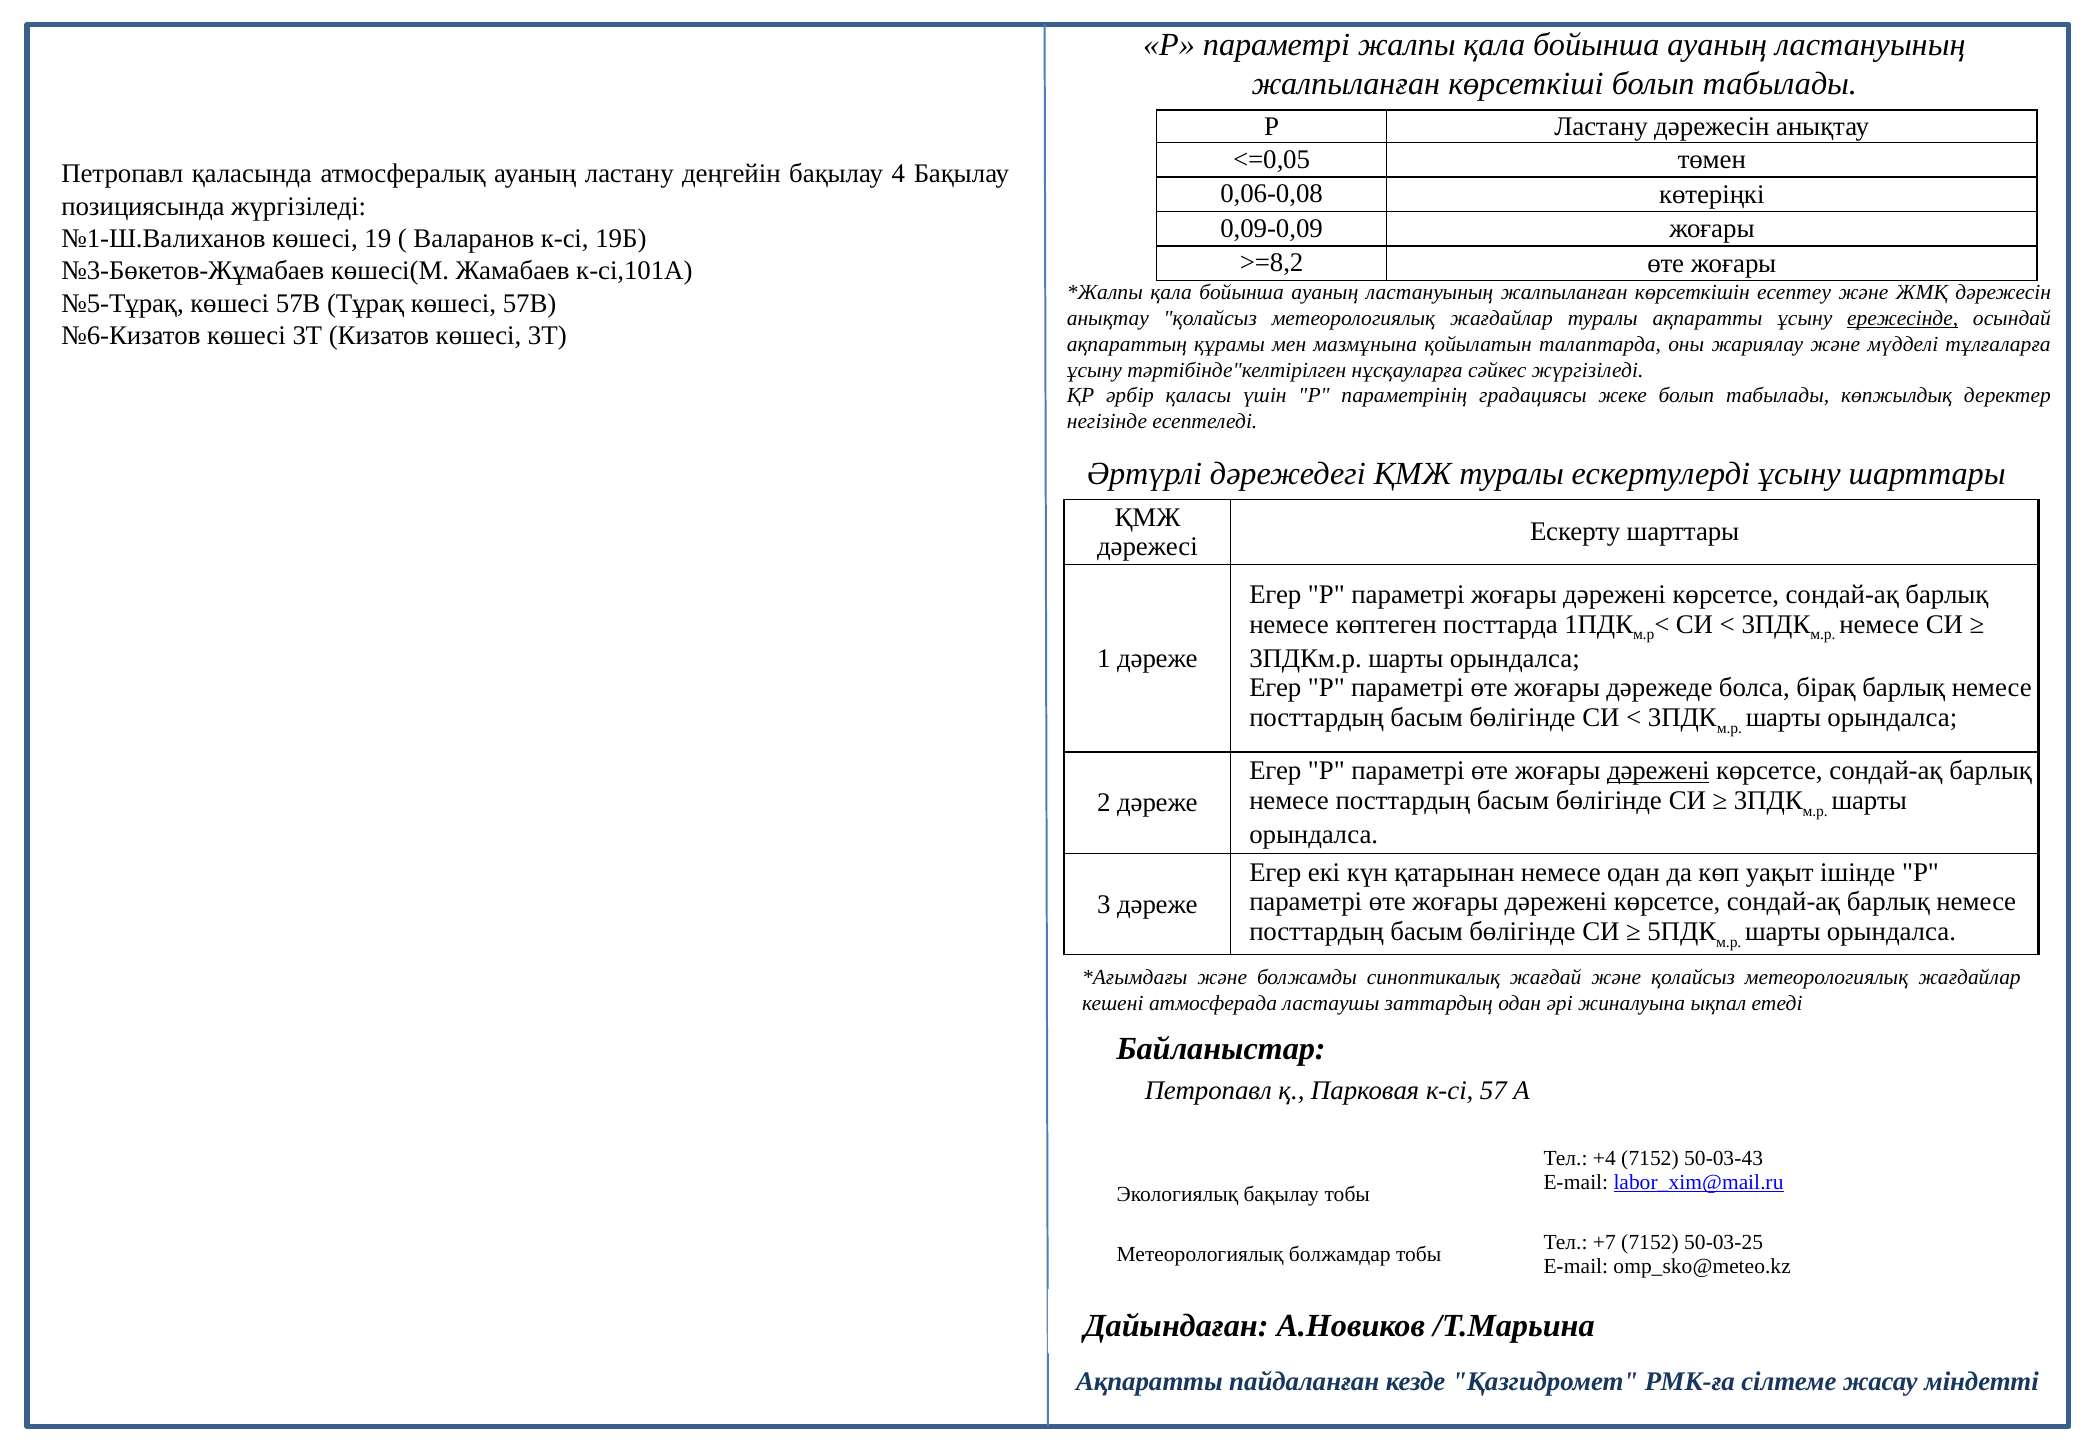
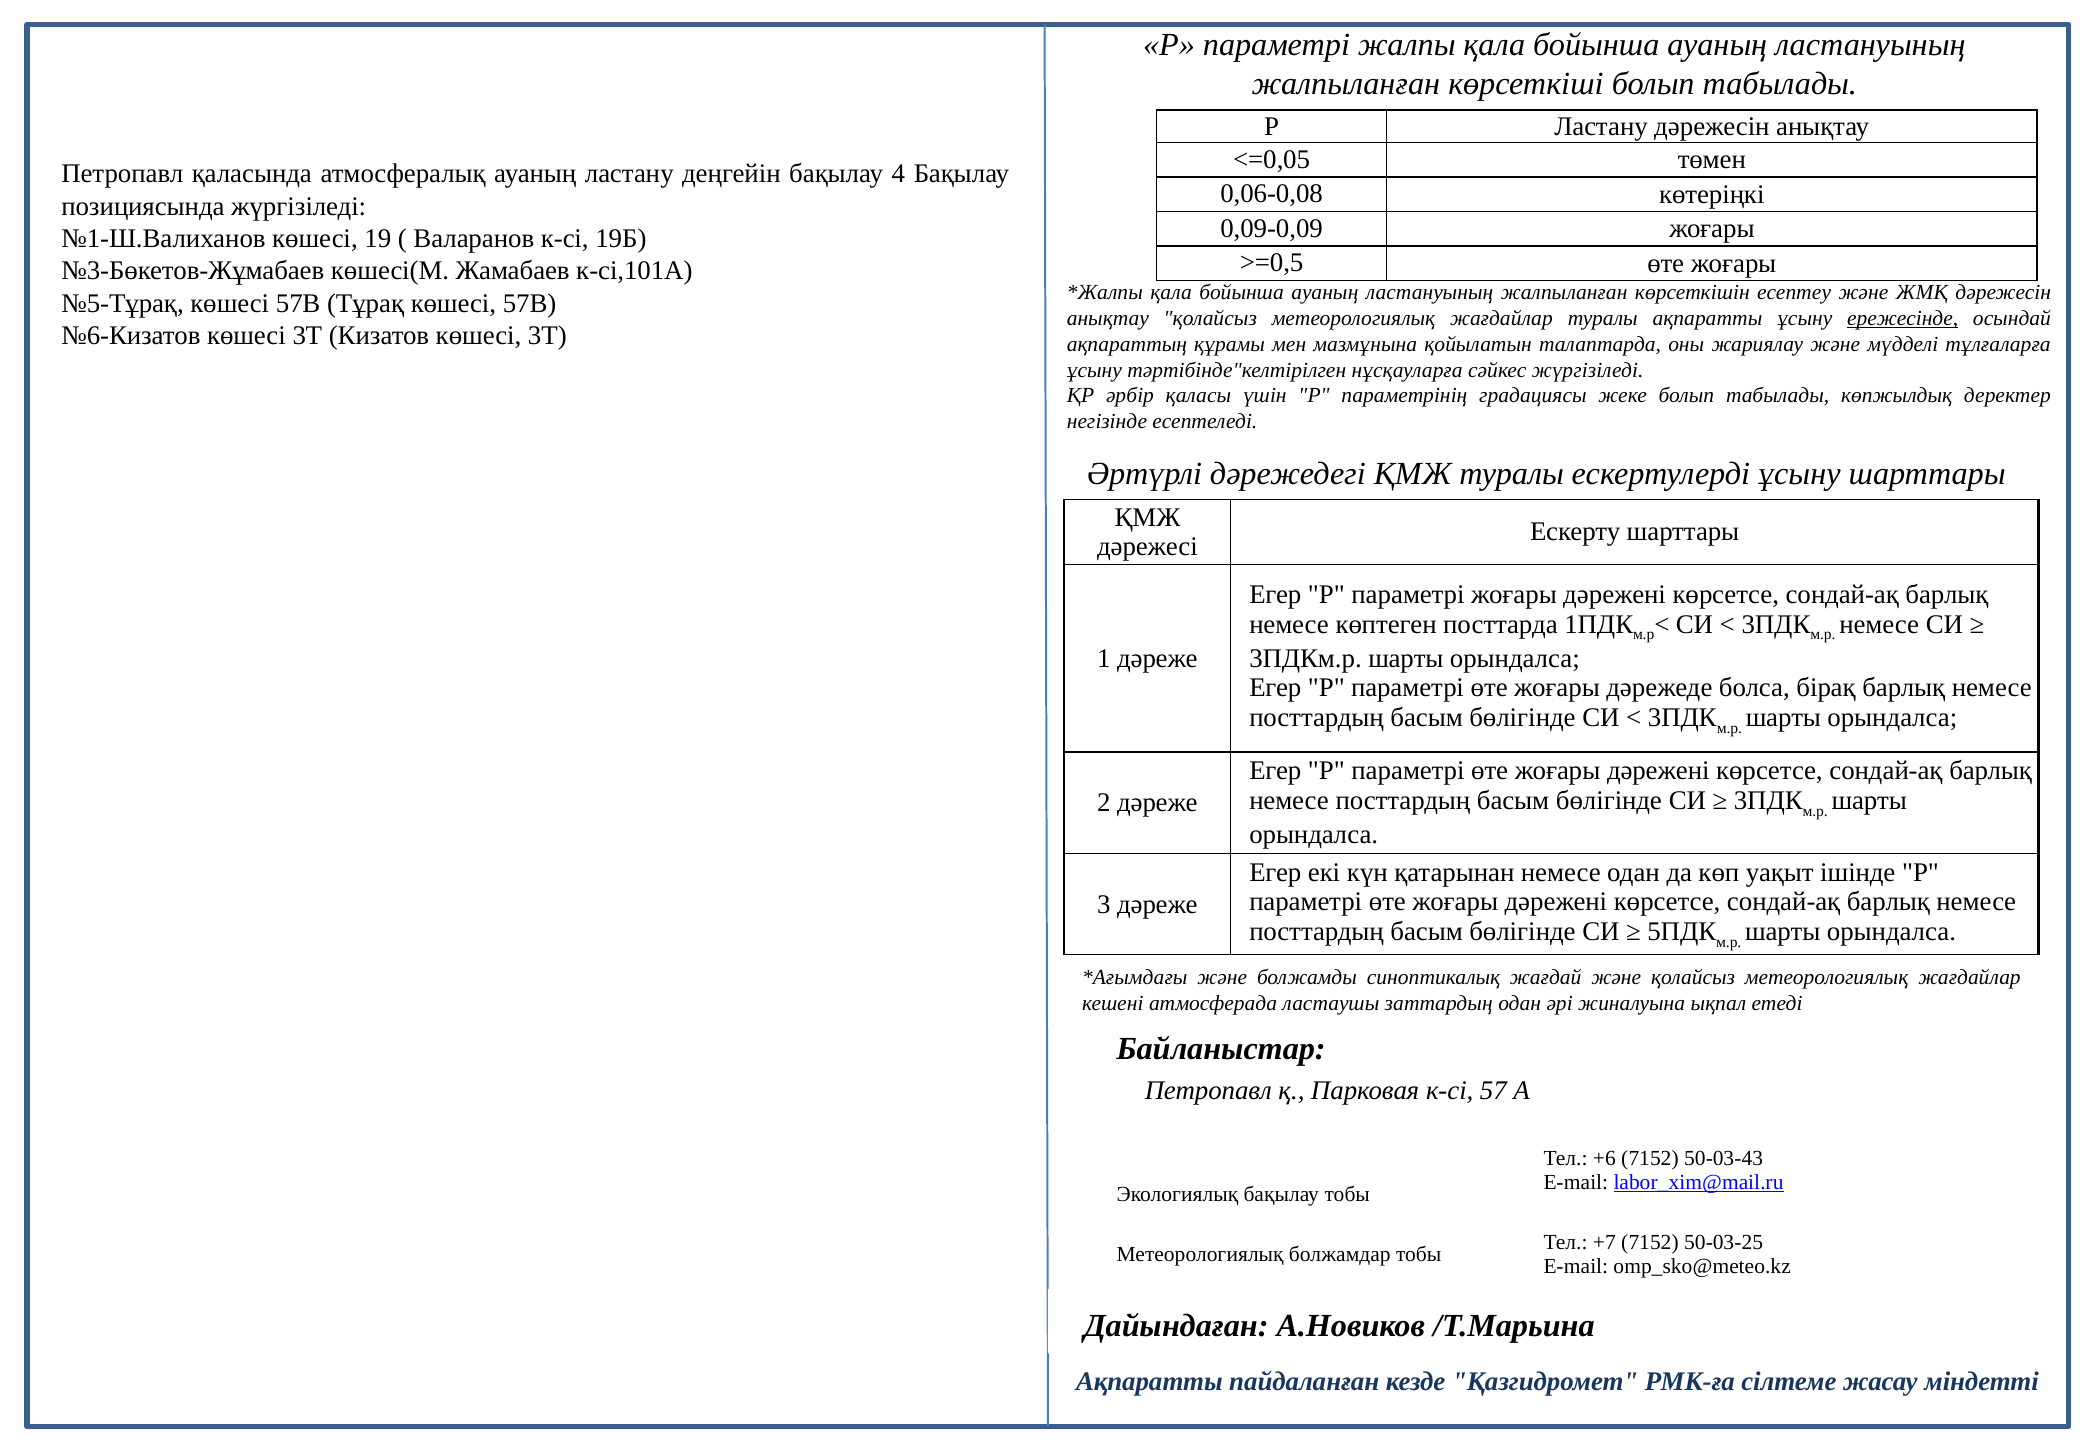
>=8,2: >=8,2 -> >=0,5 (1272, 263)
дәрежені underline: present -> none (1658, 771)
+4: +4 -> +6 (1604, 1158)
